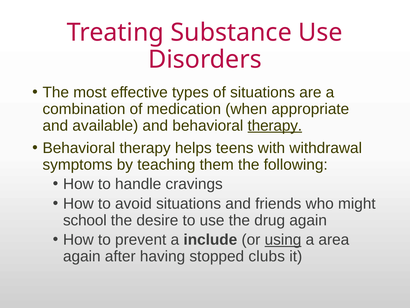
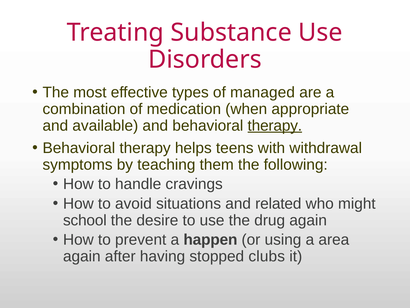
of situations: situations -> managed (263, 92)
friends: friends -> related (278, 203)
include: include -> happen (210, 239)
using underline: present -> none (283, 239)
